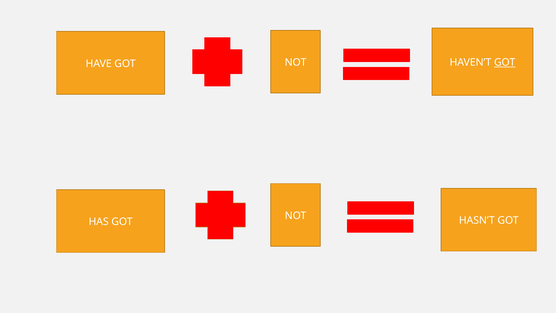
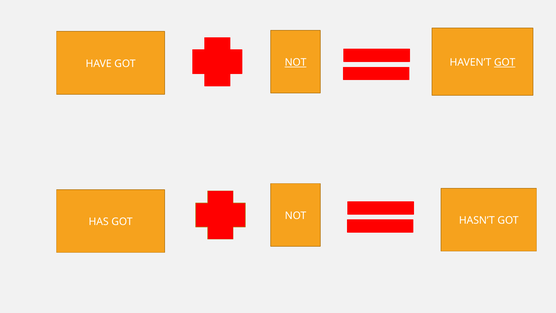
NOT underline: none -> present (296, 62)
